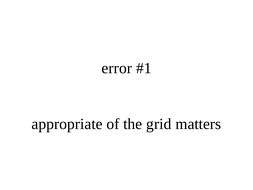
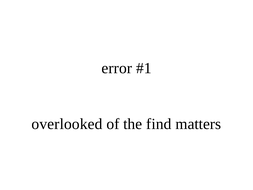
appropriate: appropriate -> overlooked (67, 124)
grid: grid -> find (159, 124)
